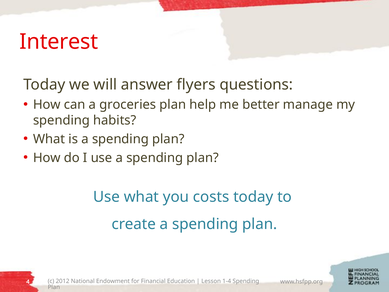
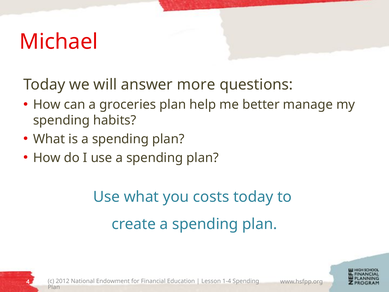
Interest: Interest -> Michael (59, 42)
flyers: flyers -> more (196, 85)
